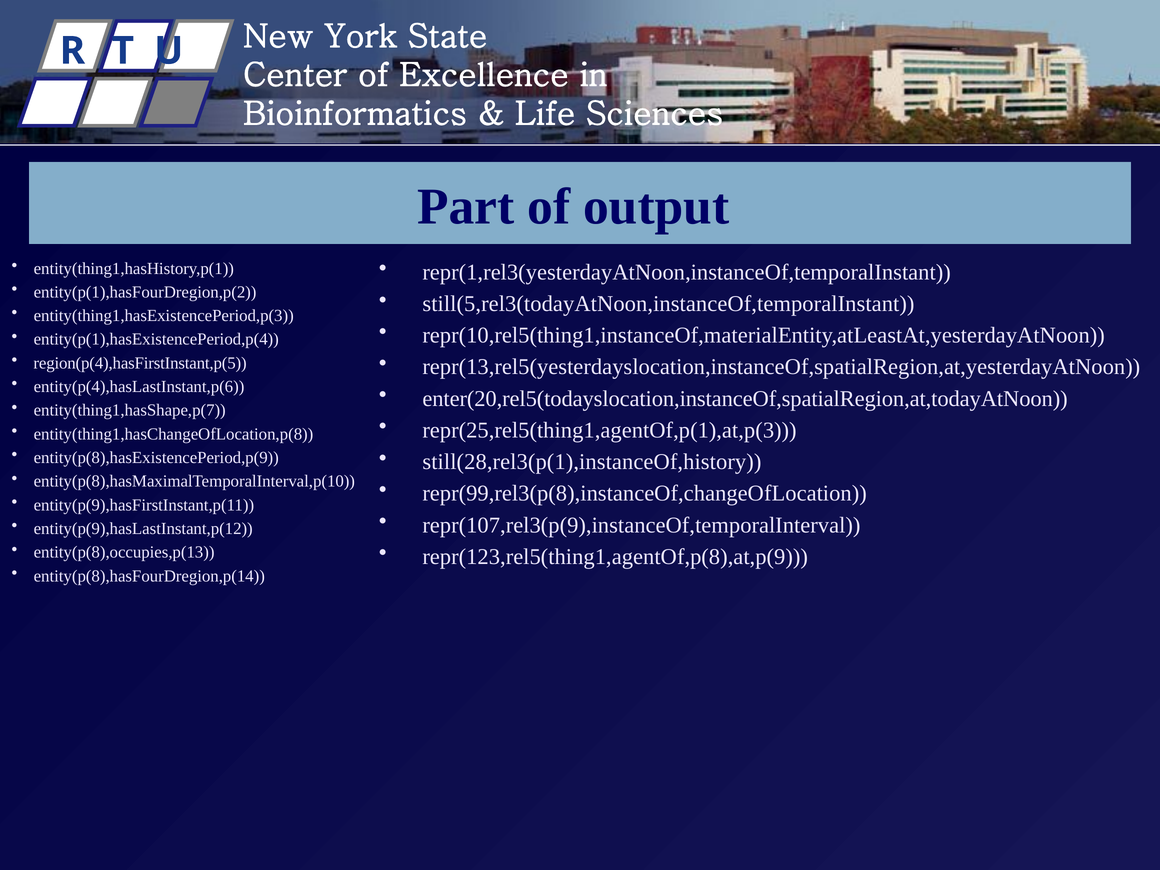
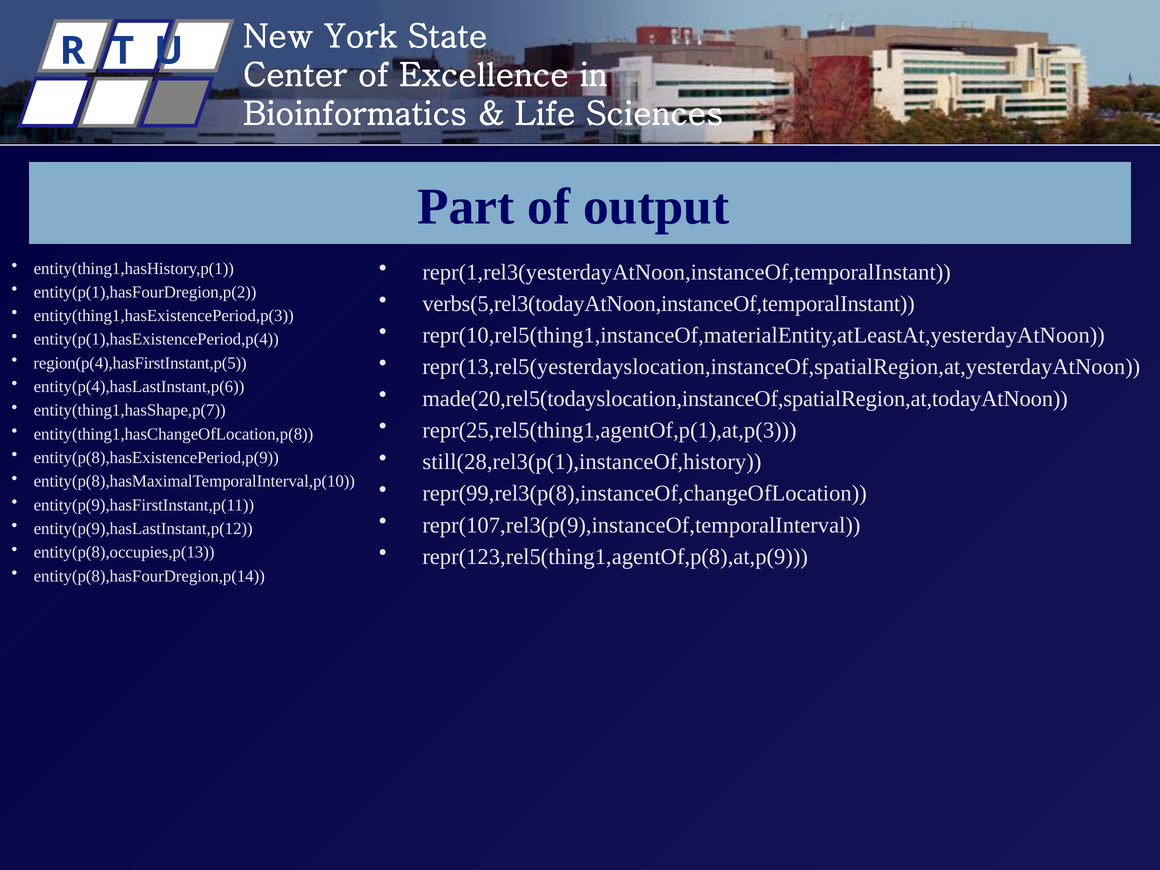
still(5,rel3(todayAtNoon,instanceOf,temporalInstant: still(5,rel3(todayAtNoon,instanceOf,temporalInstant -> verbs(5,rel3(todayAtNoon,instanceOf,temporalInstant (669, 304)
enter(20,rel5(todayslocation,instanceOf,spatialRegion,at,todayAtNoon: enter(20,rel5(todayslocation,instanceOf,spatialRegion,at,todayAtNoon -> made(20,rel5(todayslocation,instanceOf,spatialRegion,at,todayAtNoon (745, 399)
